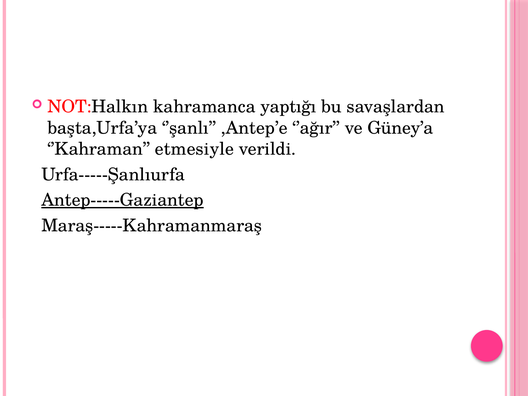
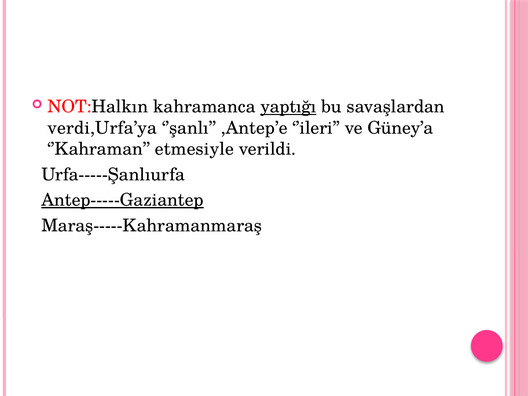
yaptığı underline: none -> present (288, 107)
başta,Urfa’ya: başta,Urfa’ya -> verdi,Urfa’ya (102, 128)
’ağır: ’ağır -> ’ileri (316, 128)
